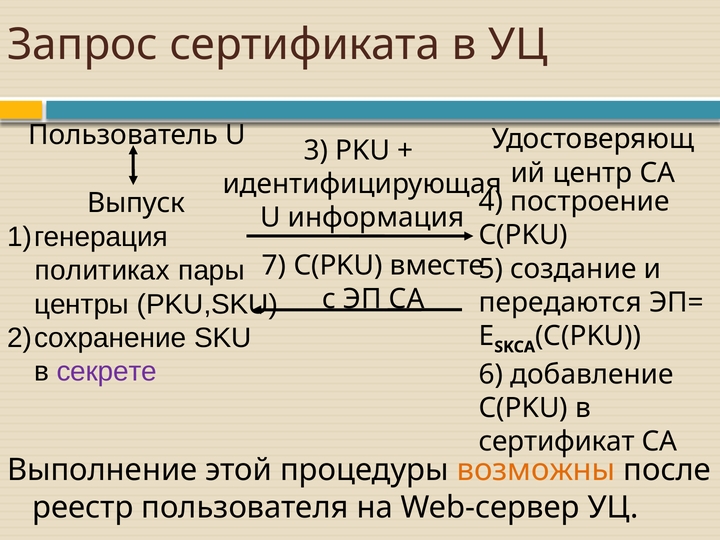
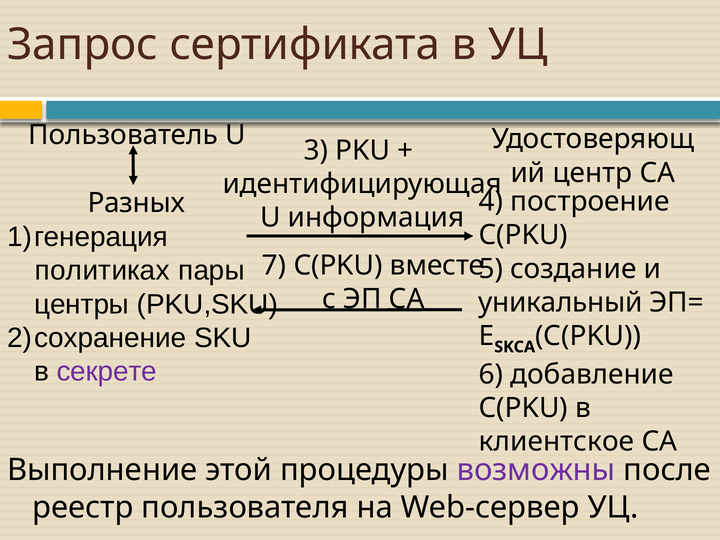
Выпуск: Выпуск -> Разных (136, 203)
передаются: передаются -> уникальный (561, 302)
сертификат: сертификат -> клиентское (557, 442)
возможны colour: orange -> purple (536, 470)
